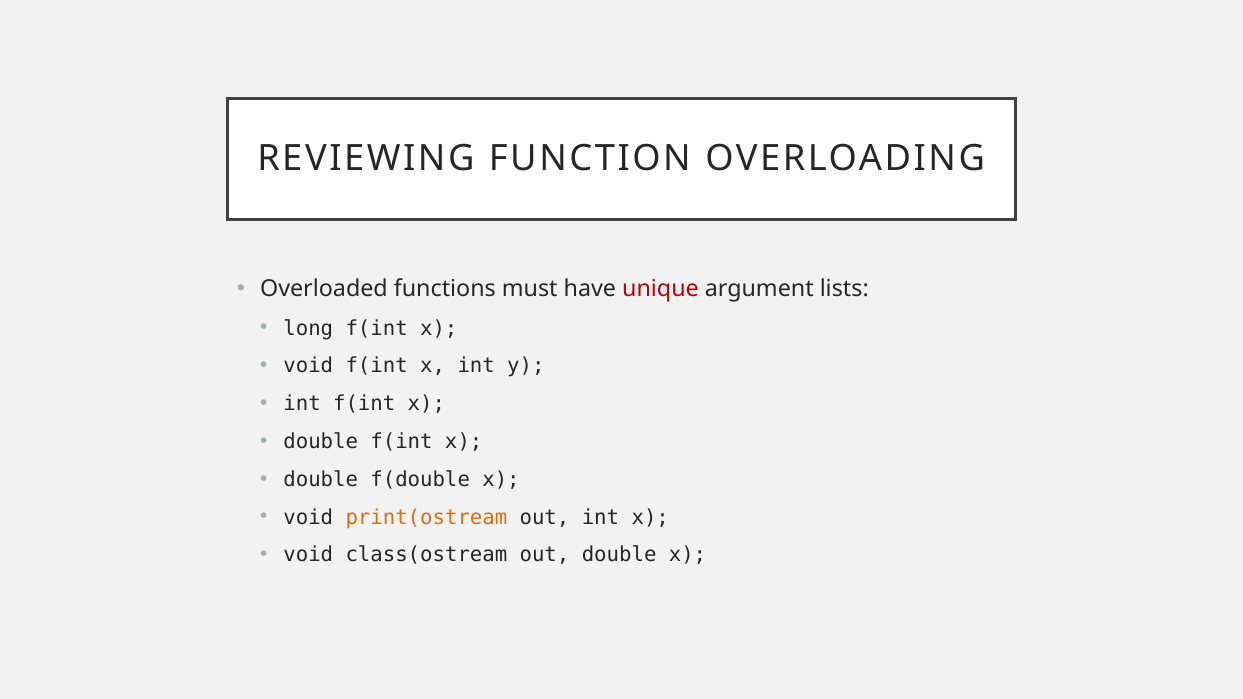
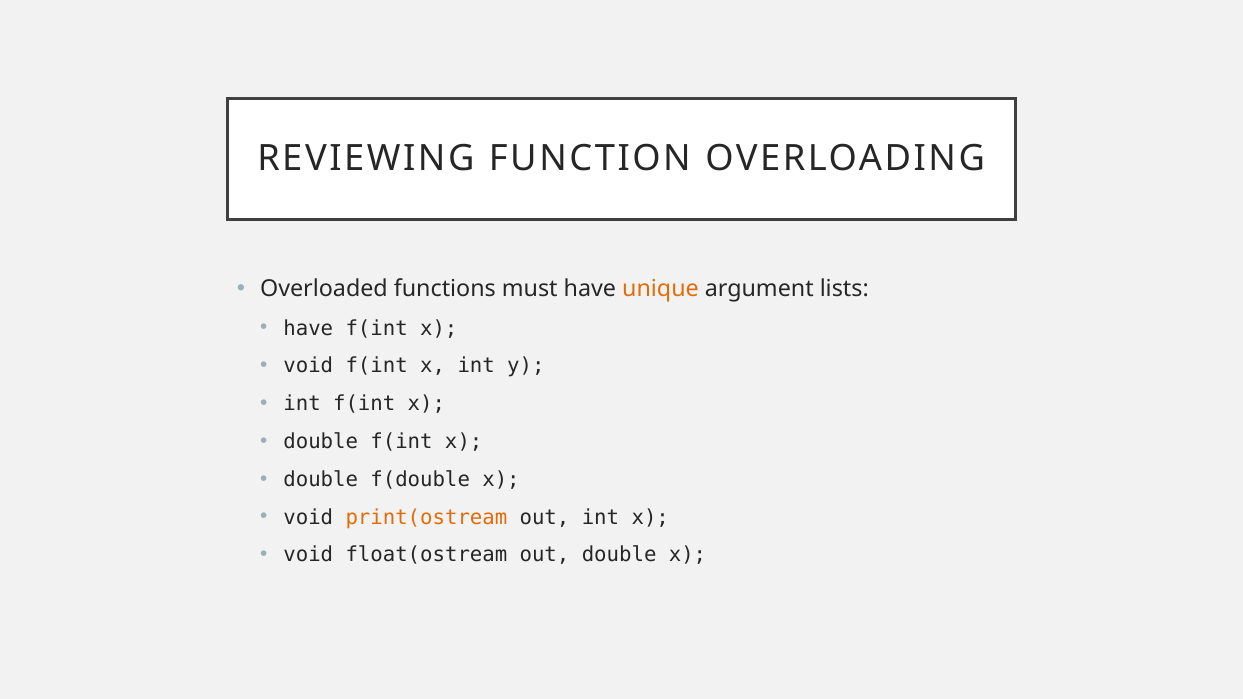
unique colour: red -> orange (661, 289)
long: long -> have (308, 328)
class(ostream: class(ostream -> float(ostream (426, 555)
